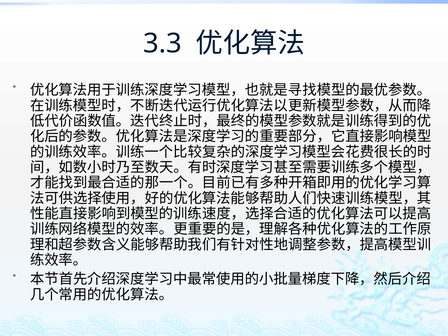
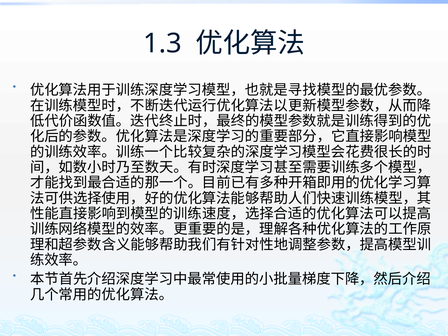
3.3: 3.3 -> 1.3 (162, 43)
